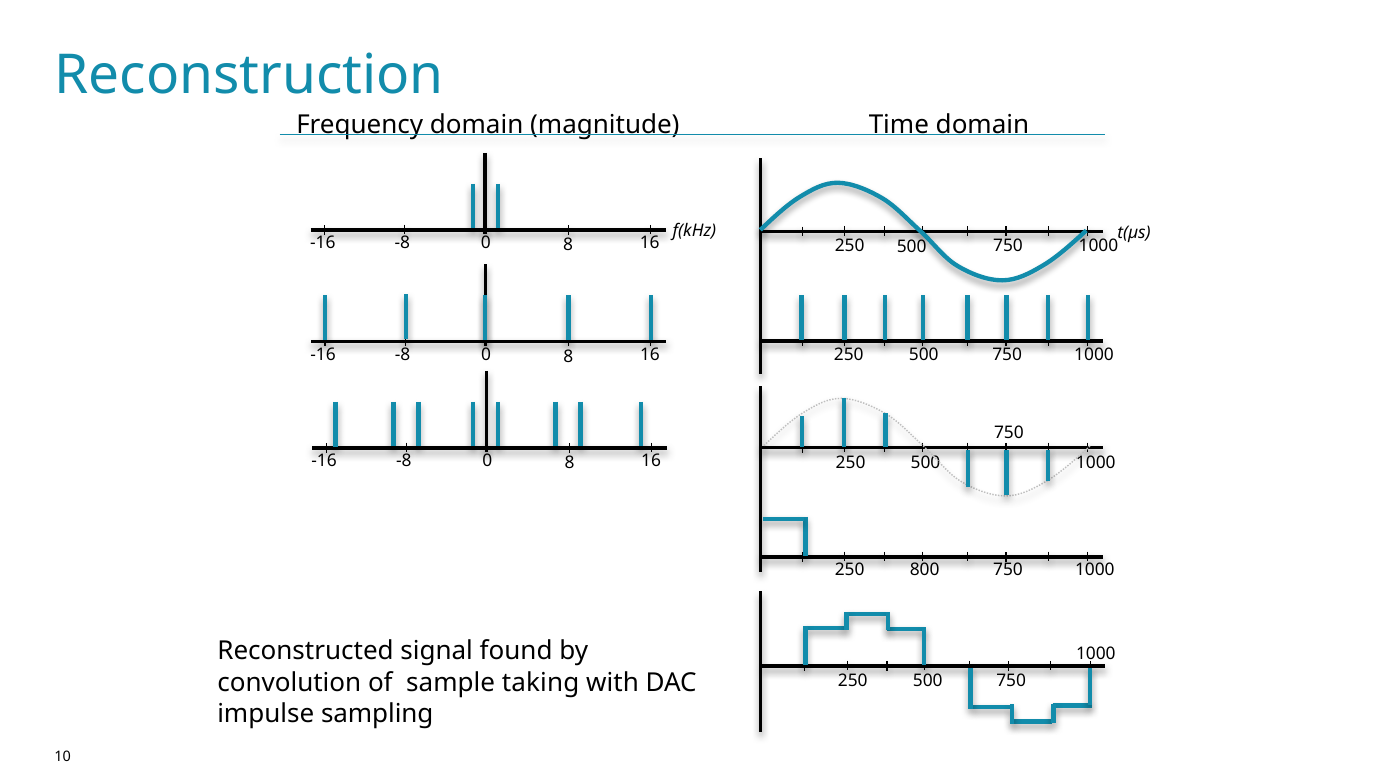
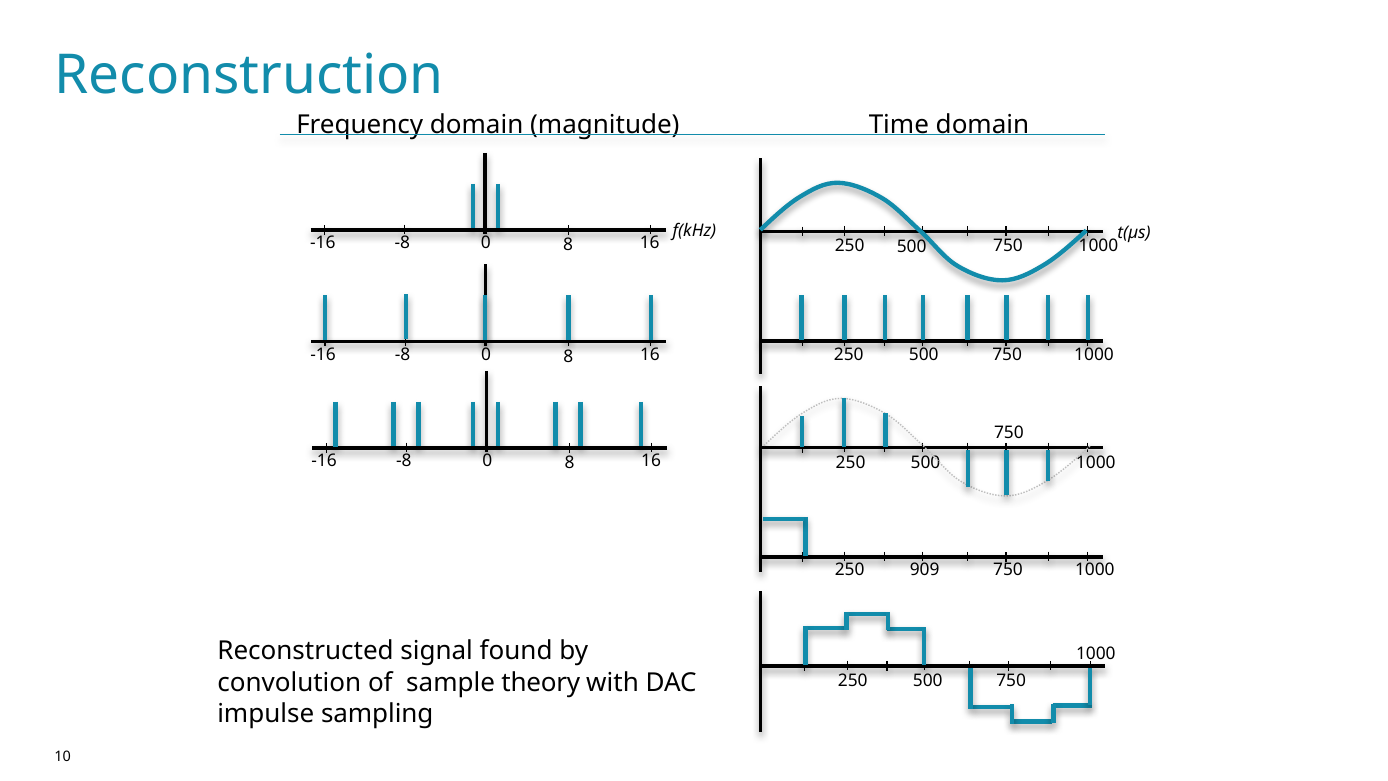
800: 800 -> 909 (925, 570)
taking: taking -> theory (541, 683)
